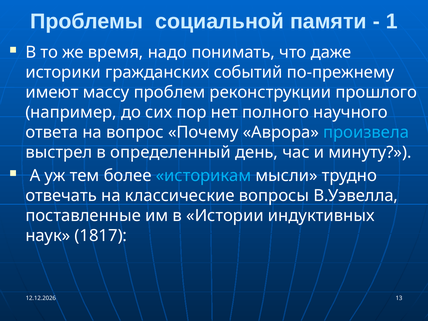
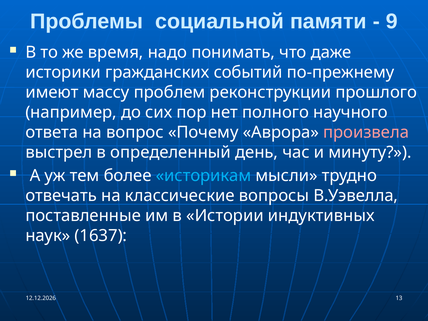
1: 1 -> 9 (392, 21)
произвела colour: light blue -> pink (366, 132)
1817: 1817 -> 1637 (101, 236)
